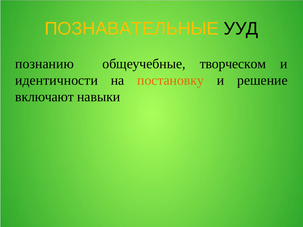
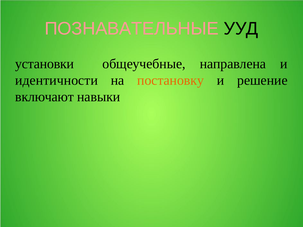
ПОЗНАВАТЕЛЬНЫЕ colour: yellow -> pink (132, 29)
познанию: познанию -> установки (45, 64)
творческом: творческом -> направлена (233, 64)
